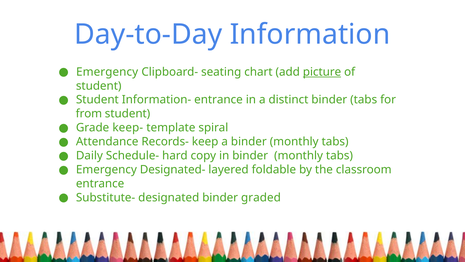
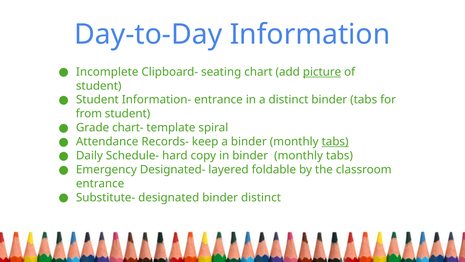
Emergency: Emergency -> Incomplete (107, 72)
keep-: keep- -> chart- (128, 128)
tabs underline: none -> present (335, 141)
binder graded: graded -> distinct (261, 197)
